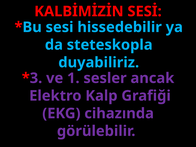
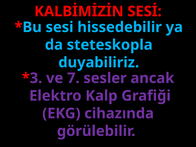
1: 1 -> 7 (73, 78)
